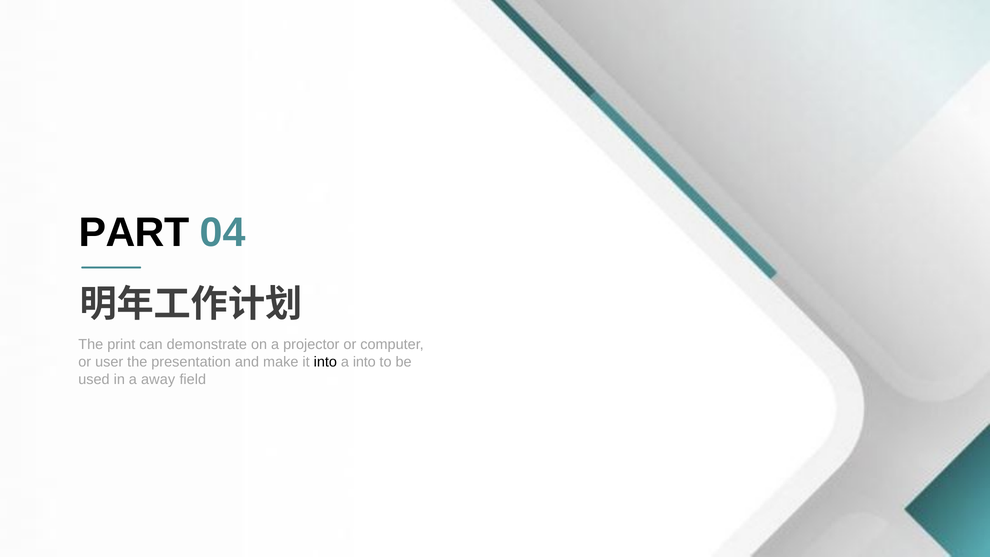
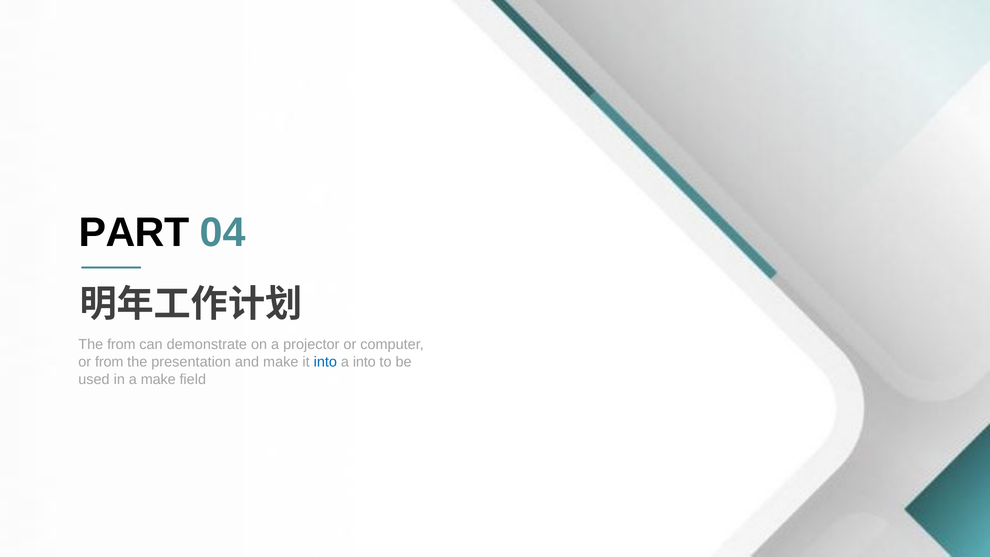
The print: print -> from (121, 345)
or user: user -> from (109, 362)
into colour: black -> blue (325, 362)
a away: away -> make (158, 379)
